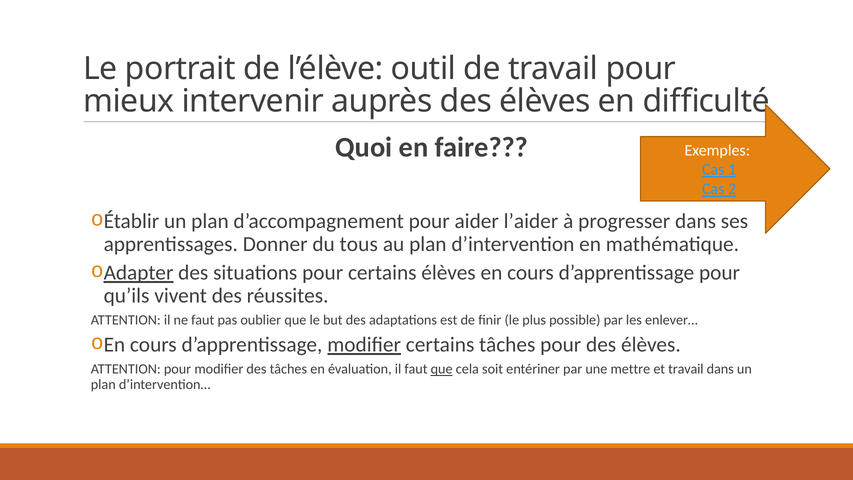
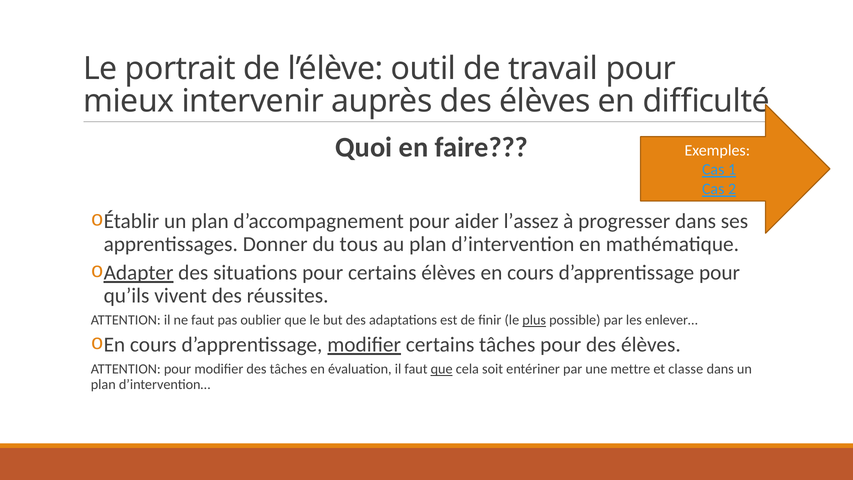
l’aider: l’aider -> l’assez (531, 221)
plus underline: none -> present (534, 320)
et travail: travail -> classe (686, 369)
